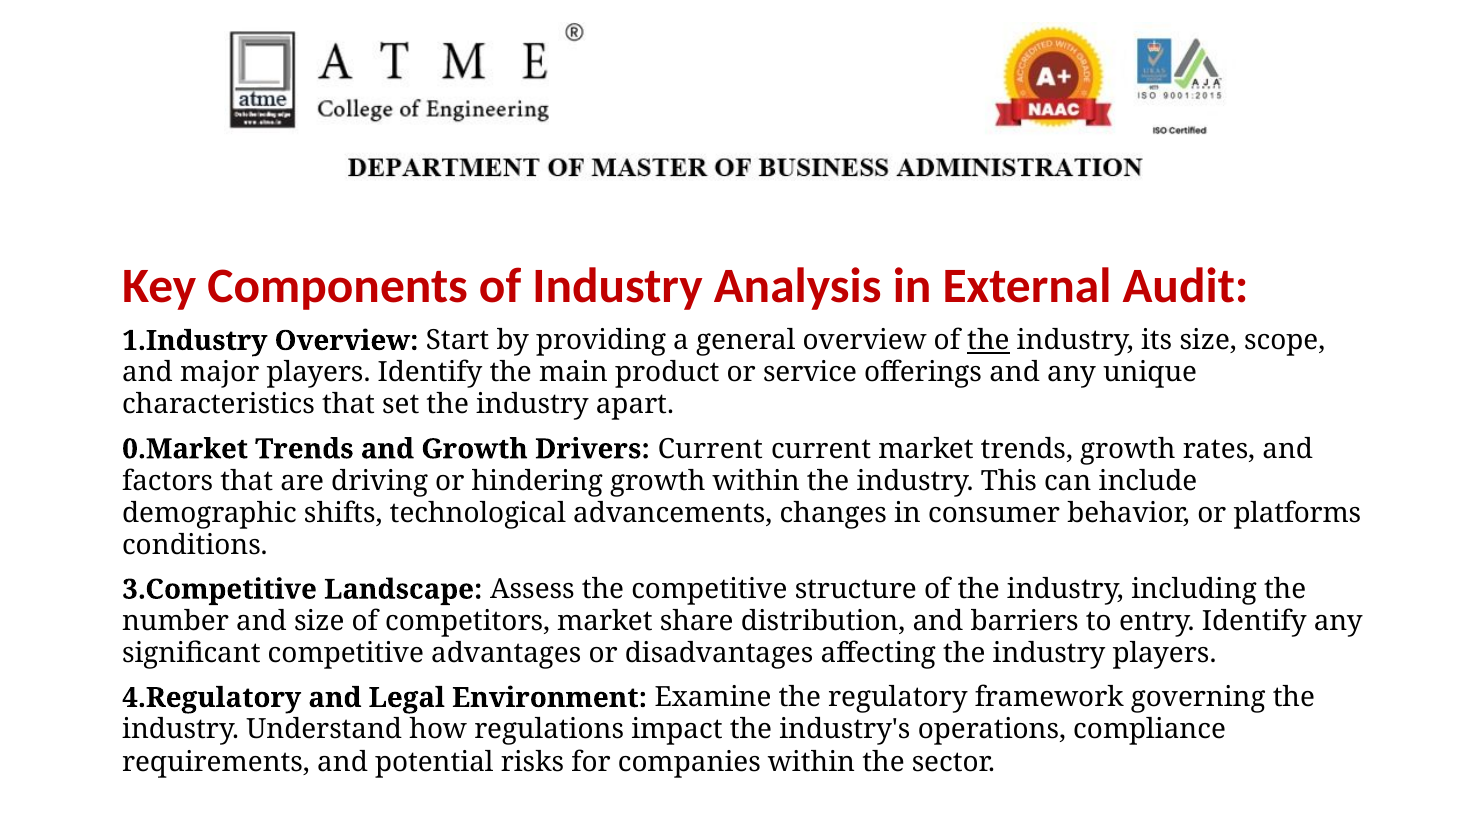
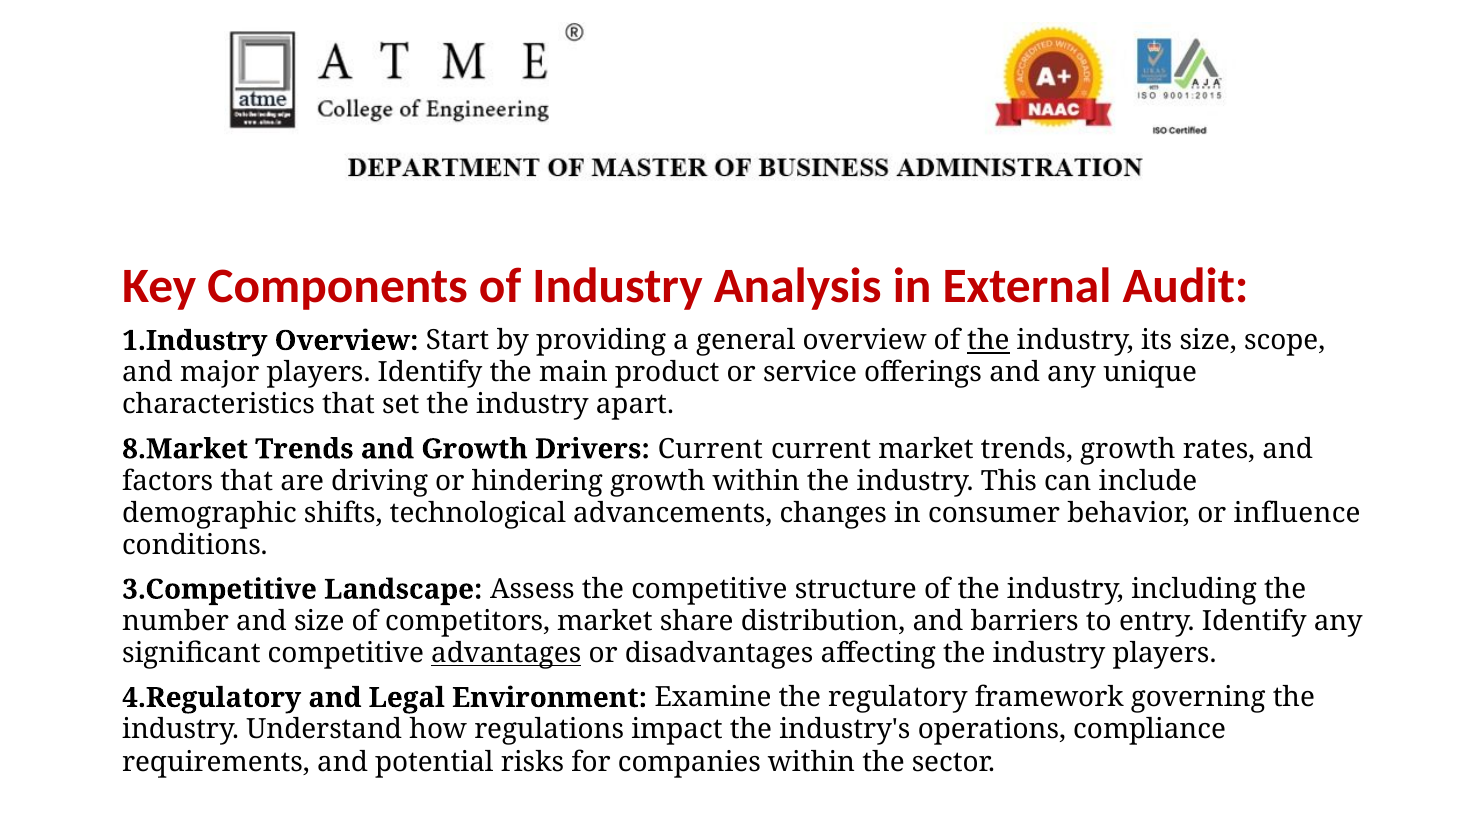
0.Market: 0.Market -> 8.Market (185, 449)
platforms: platforms -> influence (1297, 513)
advantages underline: none -> present (506, 654)
